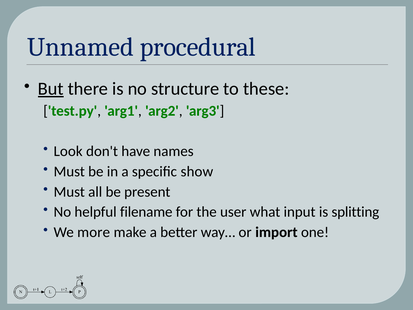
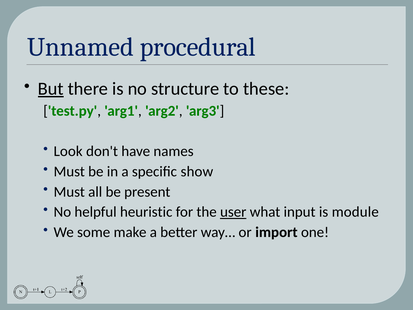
filename: filename -> heuristic (146, 212)
user underline: none -> present (233, 212)
splitting: splitting -> module (355, 212)
more: more -> some (94, 232)
